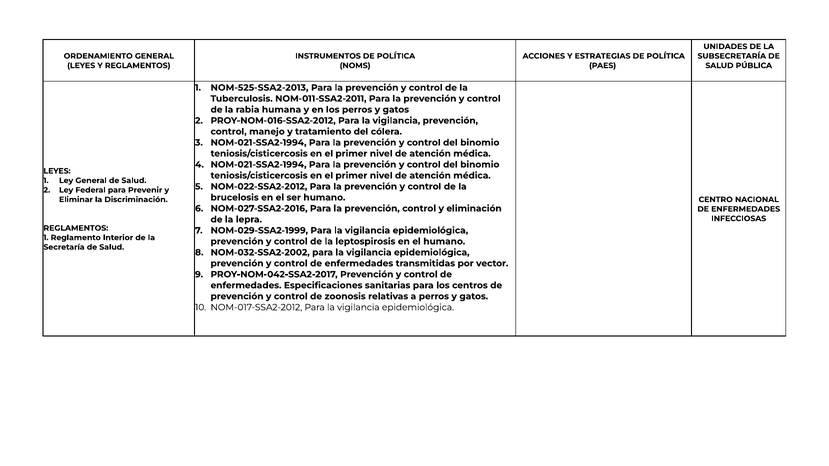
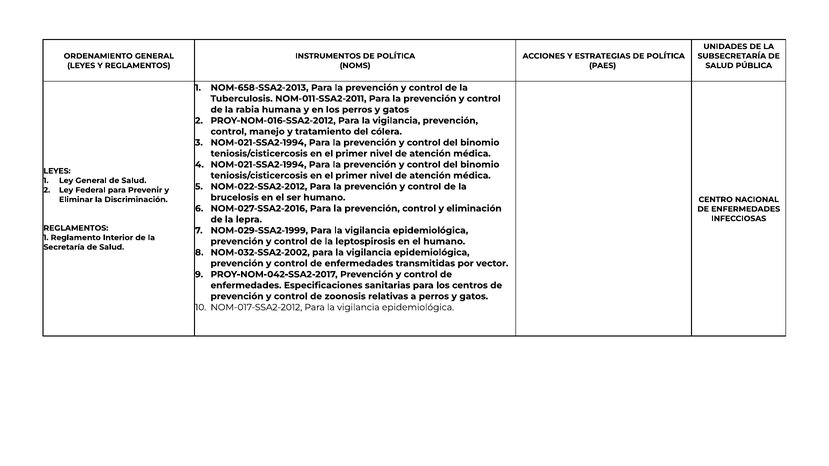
NOM-525-SSA2-2013: NOM-525-SSA2-2013 -> NOM-658-SSA2-2013 (260, 88)
